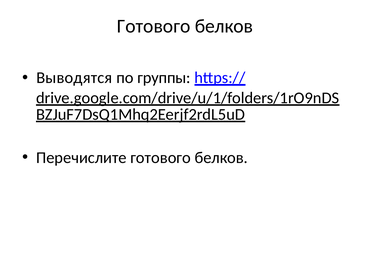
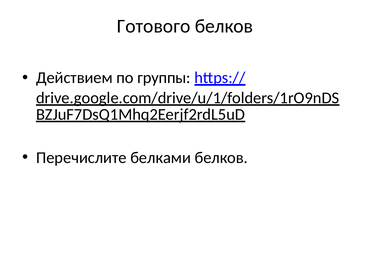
Выводятся: Выводятся -> Действием (74, 78)
Перечислите готового: готового -> белками (161, 157)
